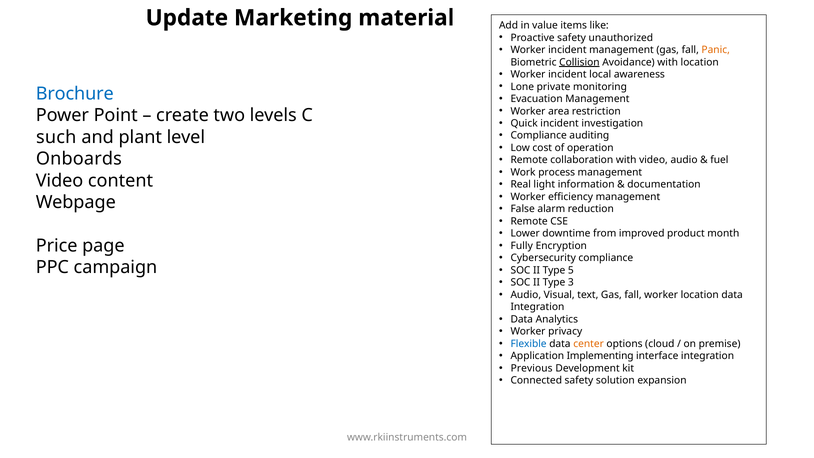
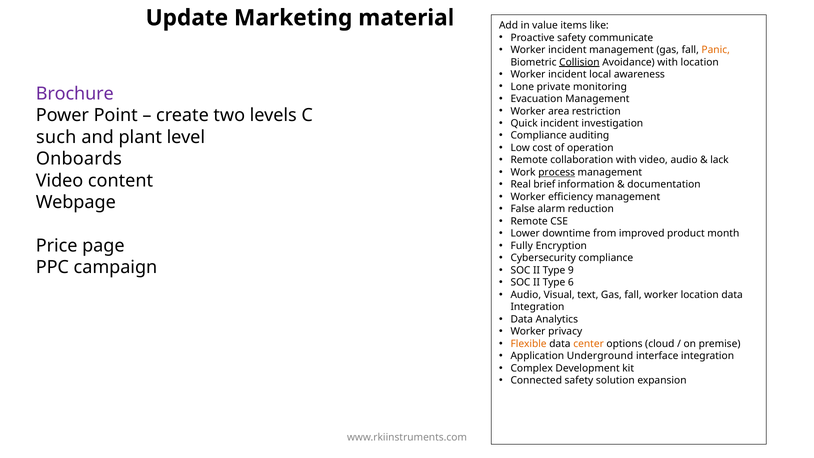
unauthorized: unauthorized -> communicate (621, 38)
Brochure colour: blue -> purple (75, 94)
fuel: fuel -> lack (719, 160)
process underline: none -> present (557, 172)
light: light -> brief (544, 185)
5: 5 -> 9 (571, 270)
3: 3 -> 6 (571, 282)
Flexible colour: blue -> orange (529, 344)
Implementing: Implementing -> Underground (600, 356)
Previous: Previous -> Complex (532, 368)
